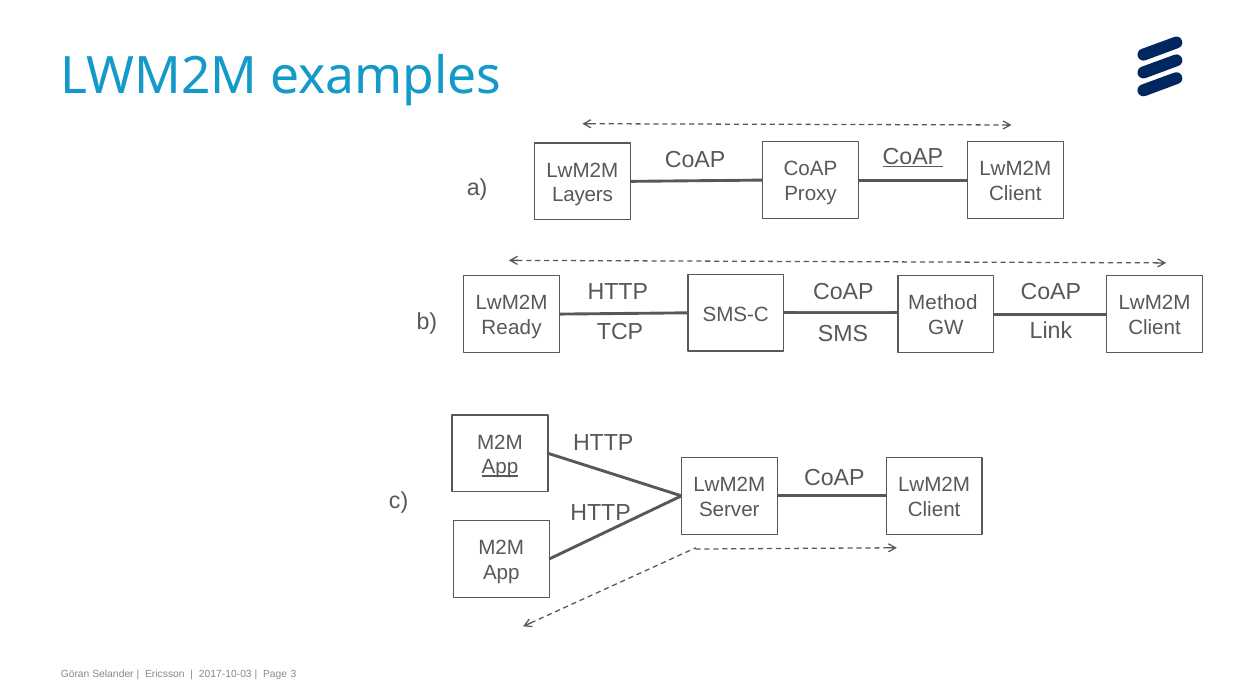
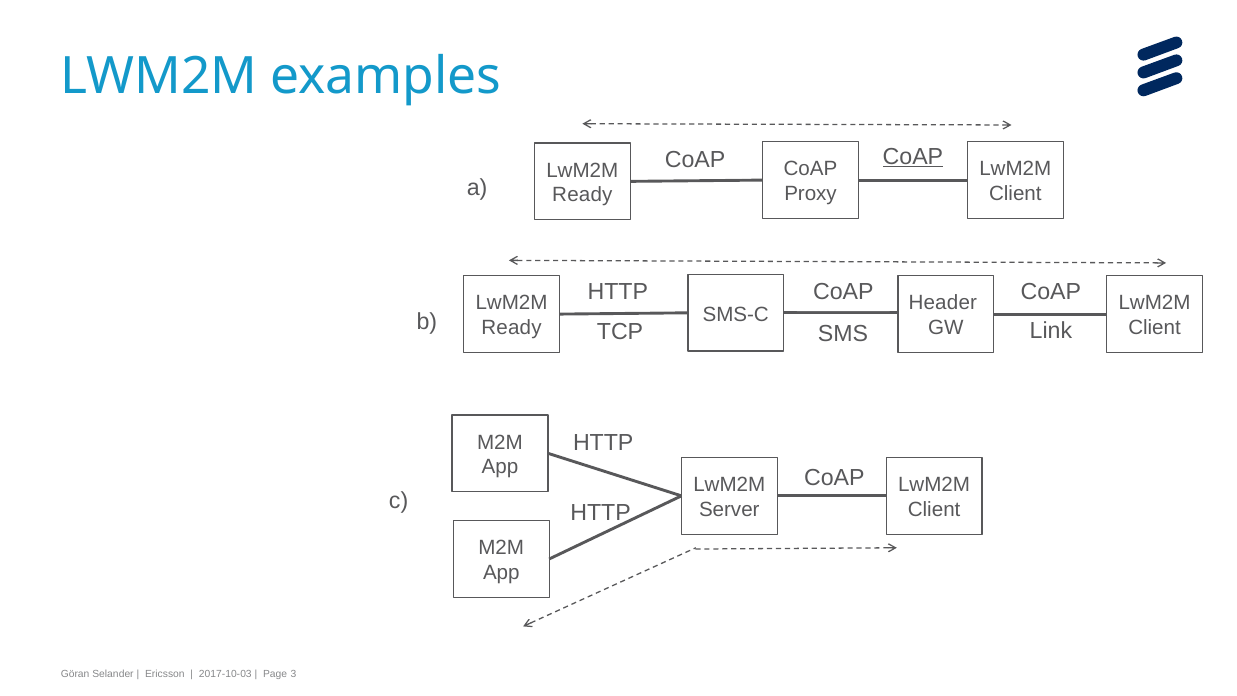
Layers: Layers -> Ready (582, 195)
Method: Method -> Header (943, 303)
App underline: present -> none (500, 467)
